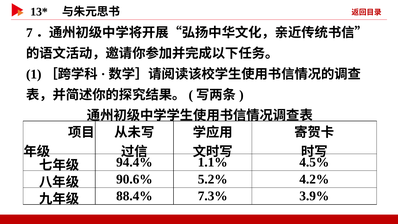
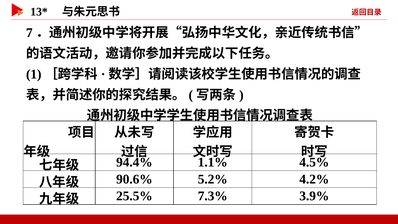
88.4%: 88.4% -> 25.5% (134, 196)
